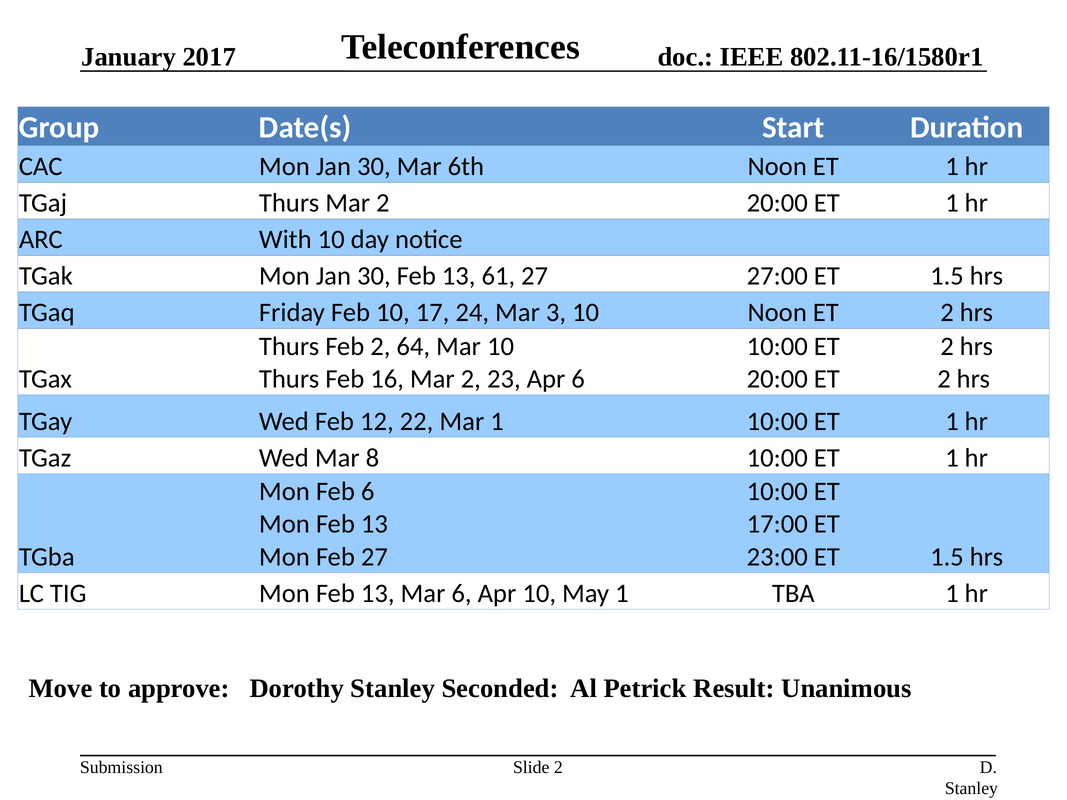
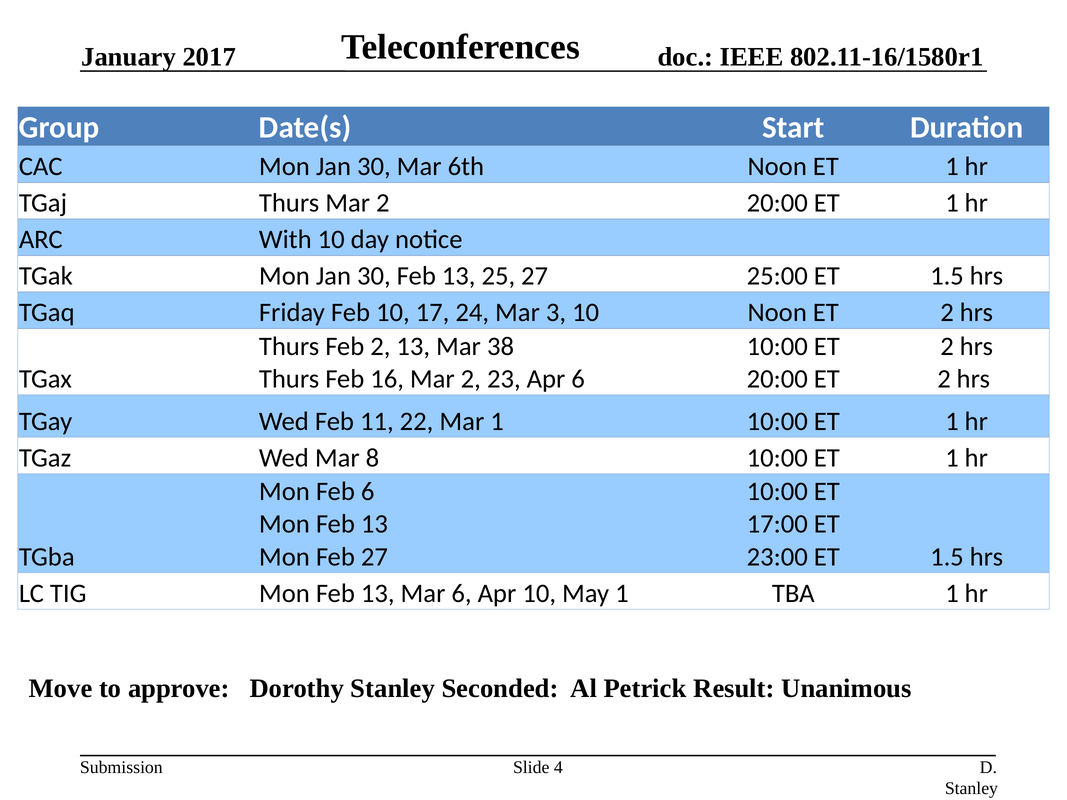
61: 61 -> 25 (498, 276)
27:00: 27:00 -> 25:00 (777, 276)
2 64: 64 -> 13 (413, 346)
Mar 10: 10 -> 38 (501, 346)
12: 12 -> 11 (377, 422)
Slide 2: 2 -> 4 (558, 768)
